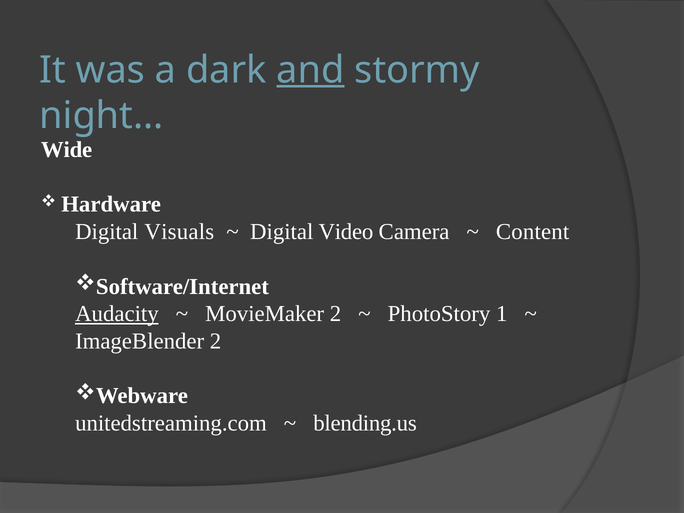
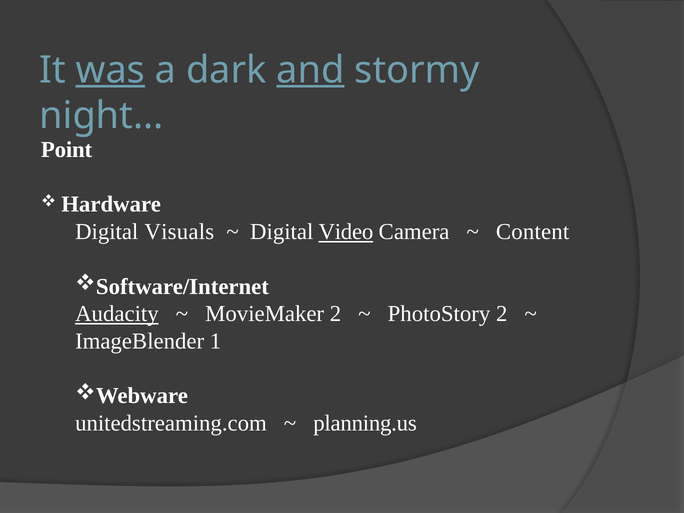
was underline: none -> present (110, 70)
Wide: Wide -> Point (67, 150)
Video underline: none -> present (346, 232)
PhotoStory 1: 1 -> 2 (502, 314)
ImageBlender 2: 2 -> 1 (215, 341)
blending.us: blending.us -> planning.us (365, 423)
